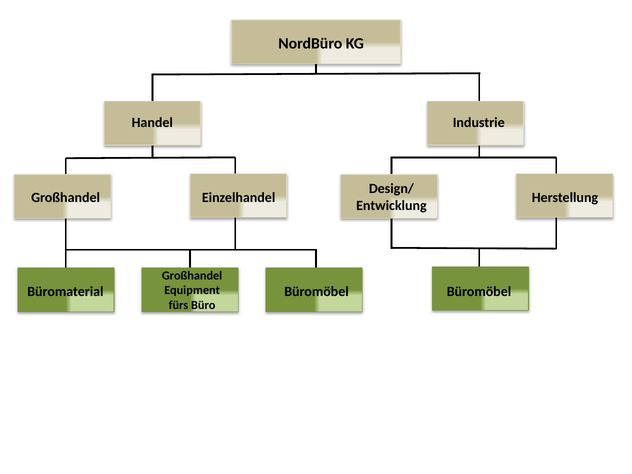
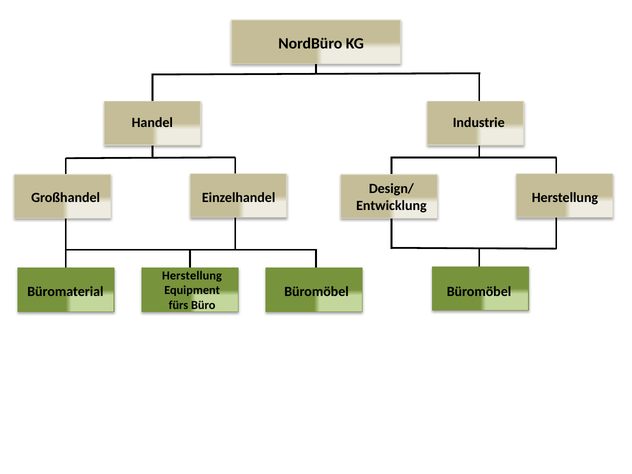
Großhandel: Großhandel -> Herstellung (192, 276)
